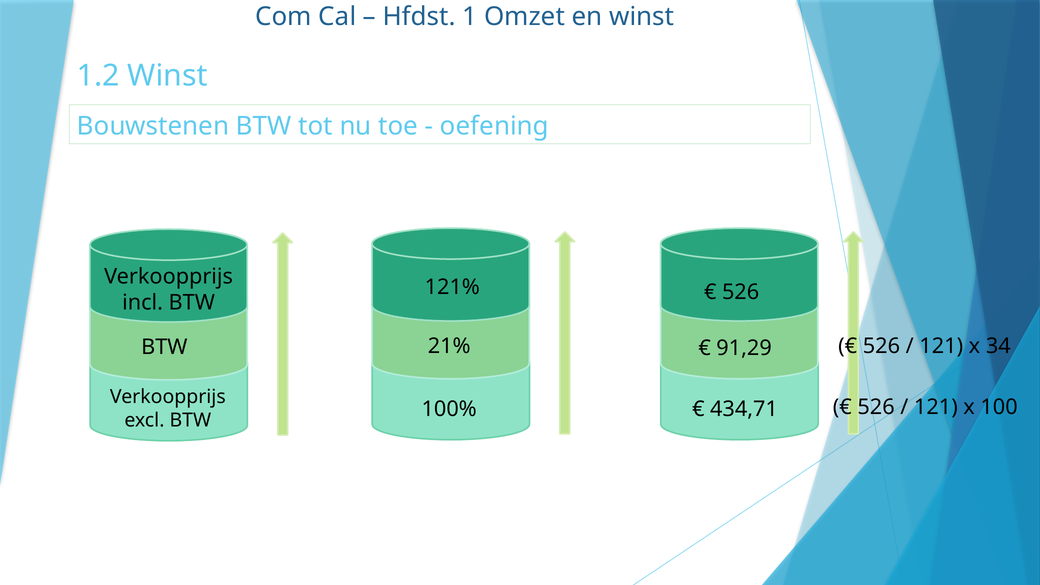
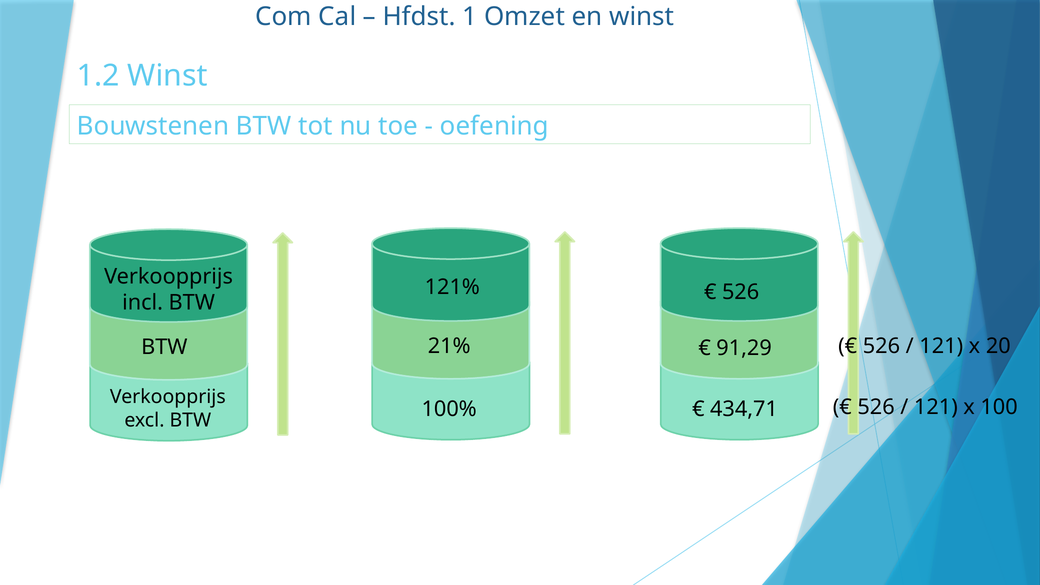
34: 34 -> 20 (998, 346)
